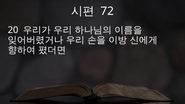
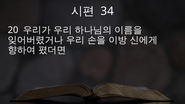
72: 72 -> 34 (107, 11)
